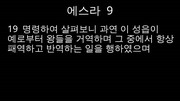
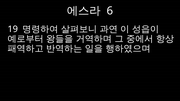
9: 9 -> 6 (110, 11)
